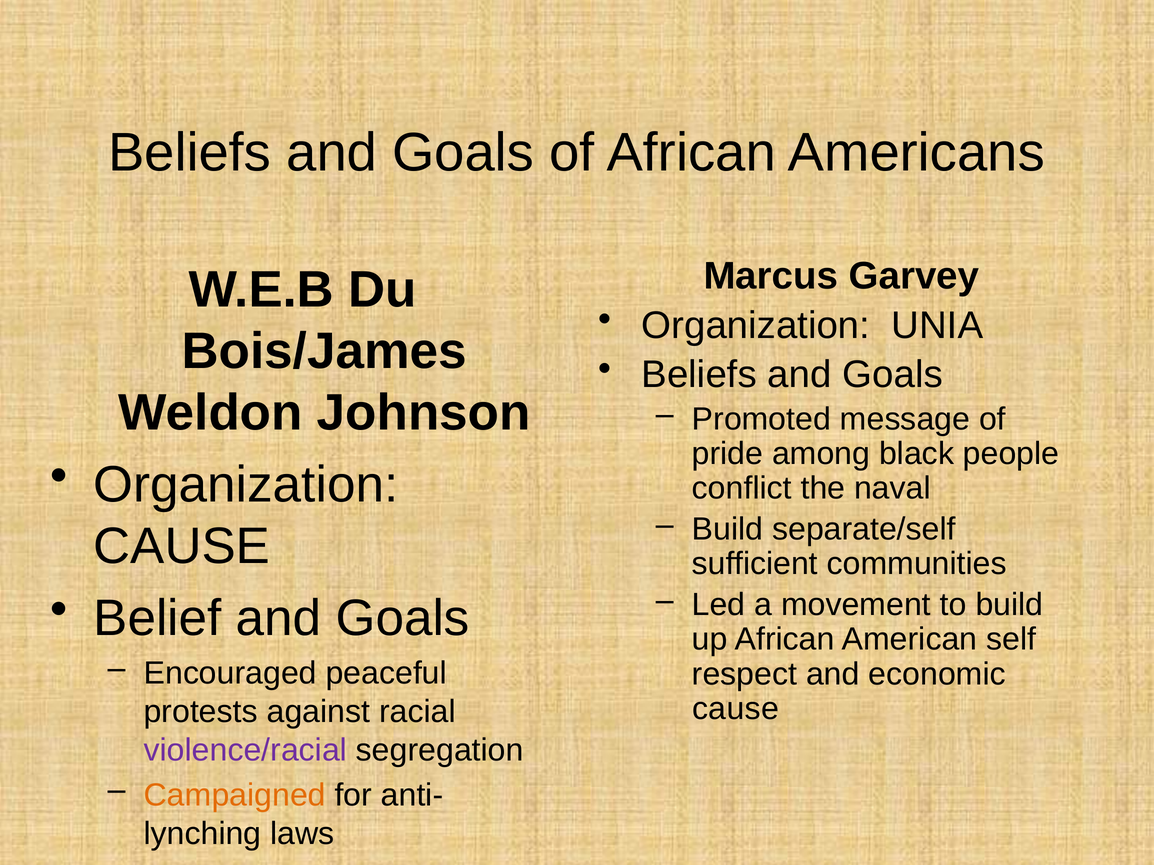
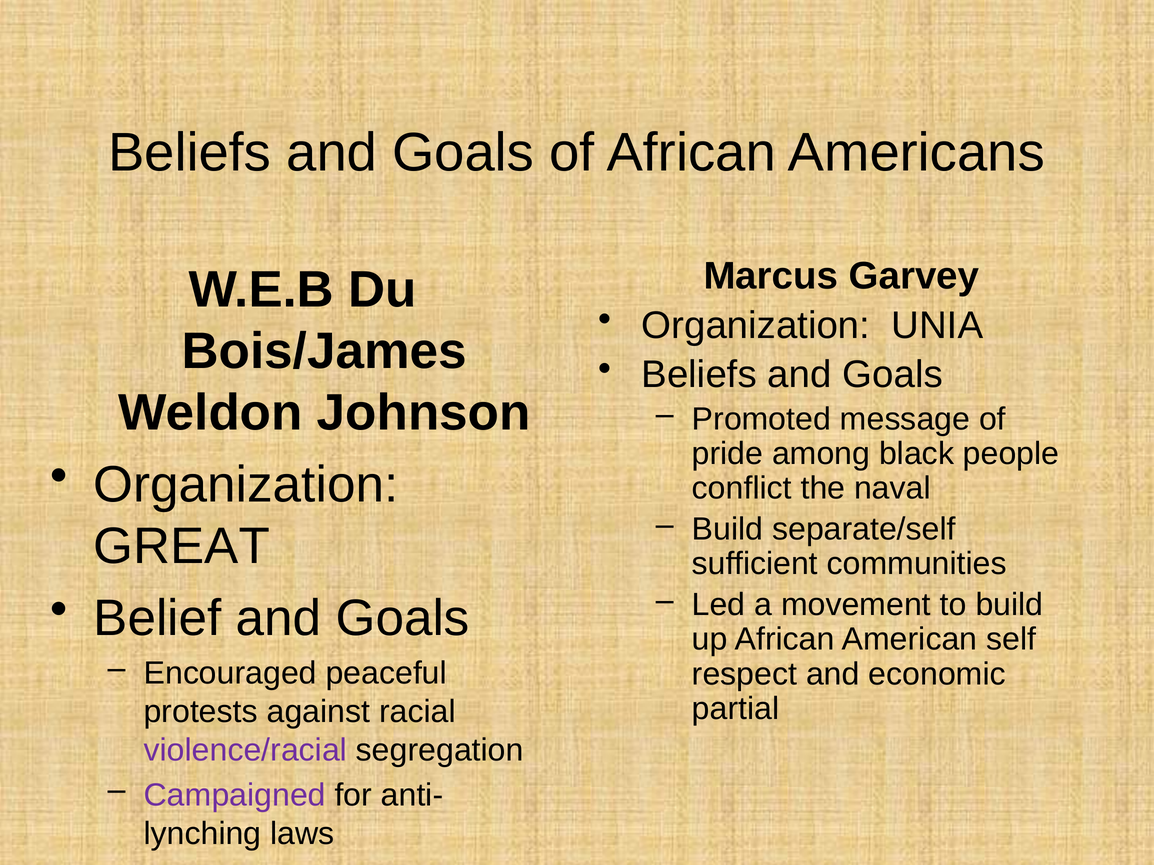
CAUSE: CAUSE -> GREAT (182, 547)
cause: cause -> partial (736, 709)
Campaigned colour: orange -> purple (235, 795)
